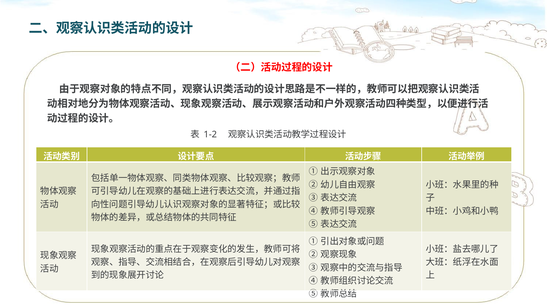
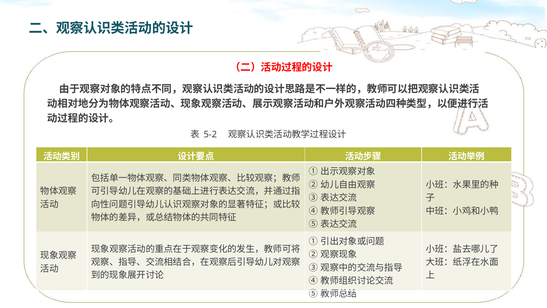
1-2: 1-2 -> 5-2 (210, 134)
